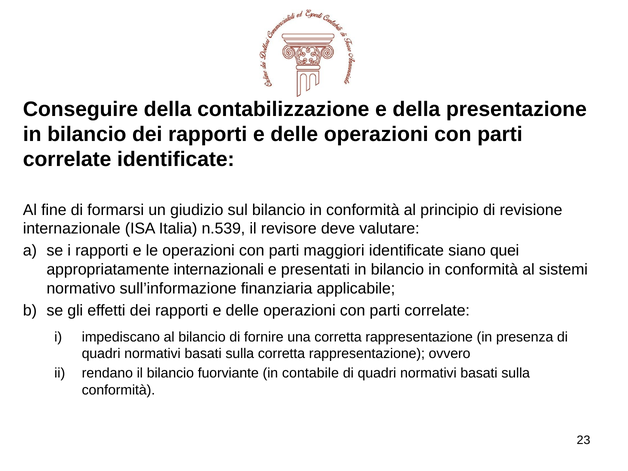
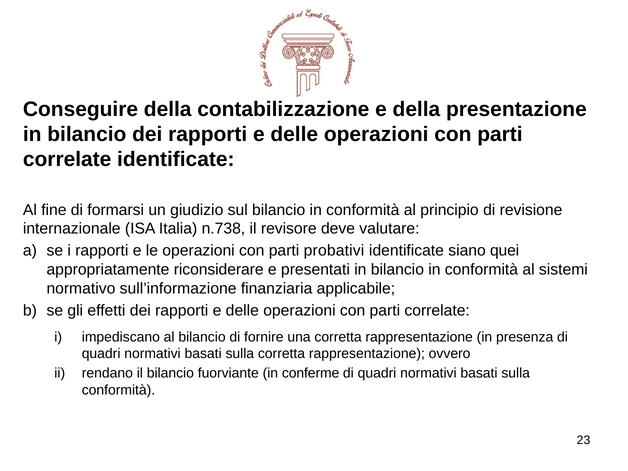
n.539: n.539 -> n.738 (223, 229)
maggiori: maggiori -> probativi (334, 251)
internazionali: internazionali -> riconsiderare (219, 270)
contabile: contabile -> conferme (311, 373)
